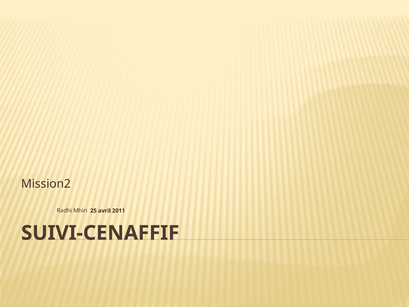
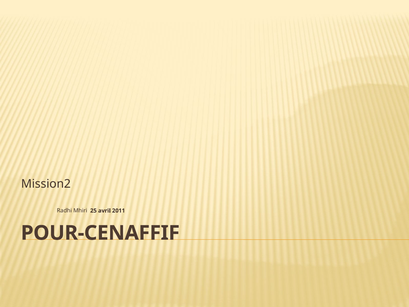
SUIVI-CENAFFIF: SUIVI-CENAFFIF -> POUR-CENAFFIF (100, 233)
